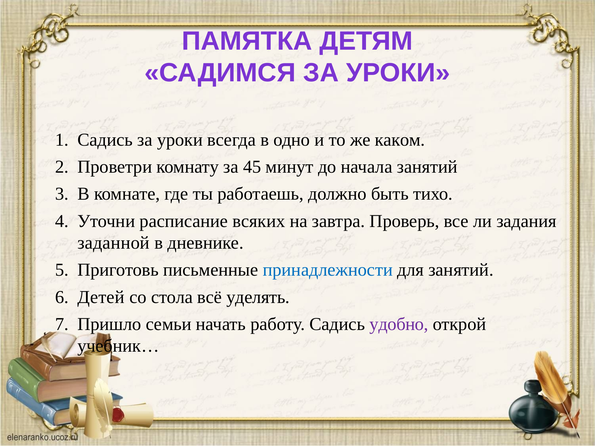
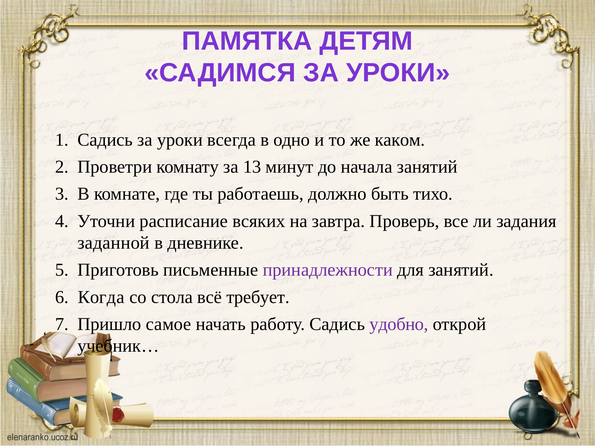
45: 45 -> 13 (252, 167)
принадлежности colour: blue -> purple (328, 270)
Детей: Детей -> Когда (101, 297)
уделять: уделять -> требует (258, 297)
семьи: семьи -> самое (169, 324)
